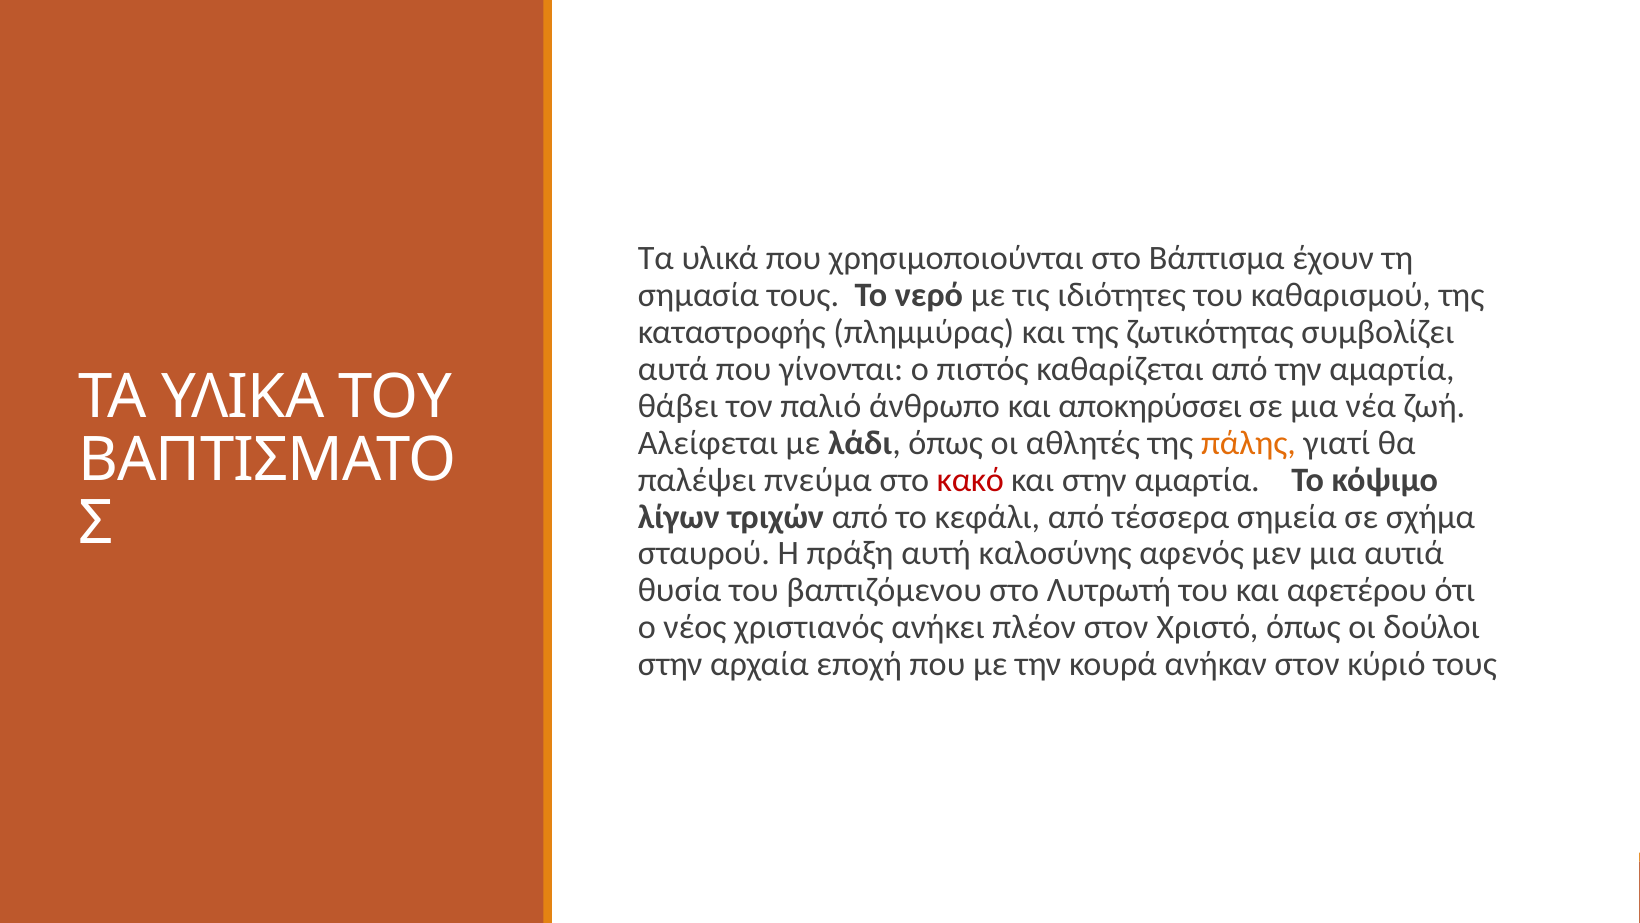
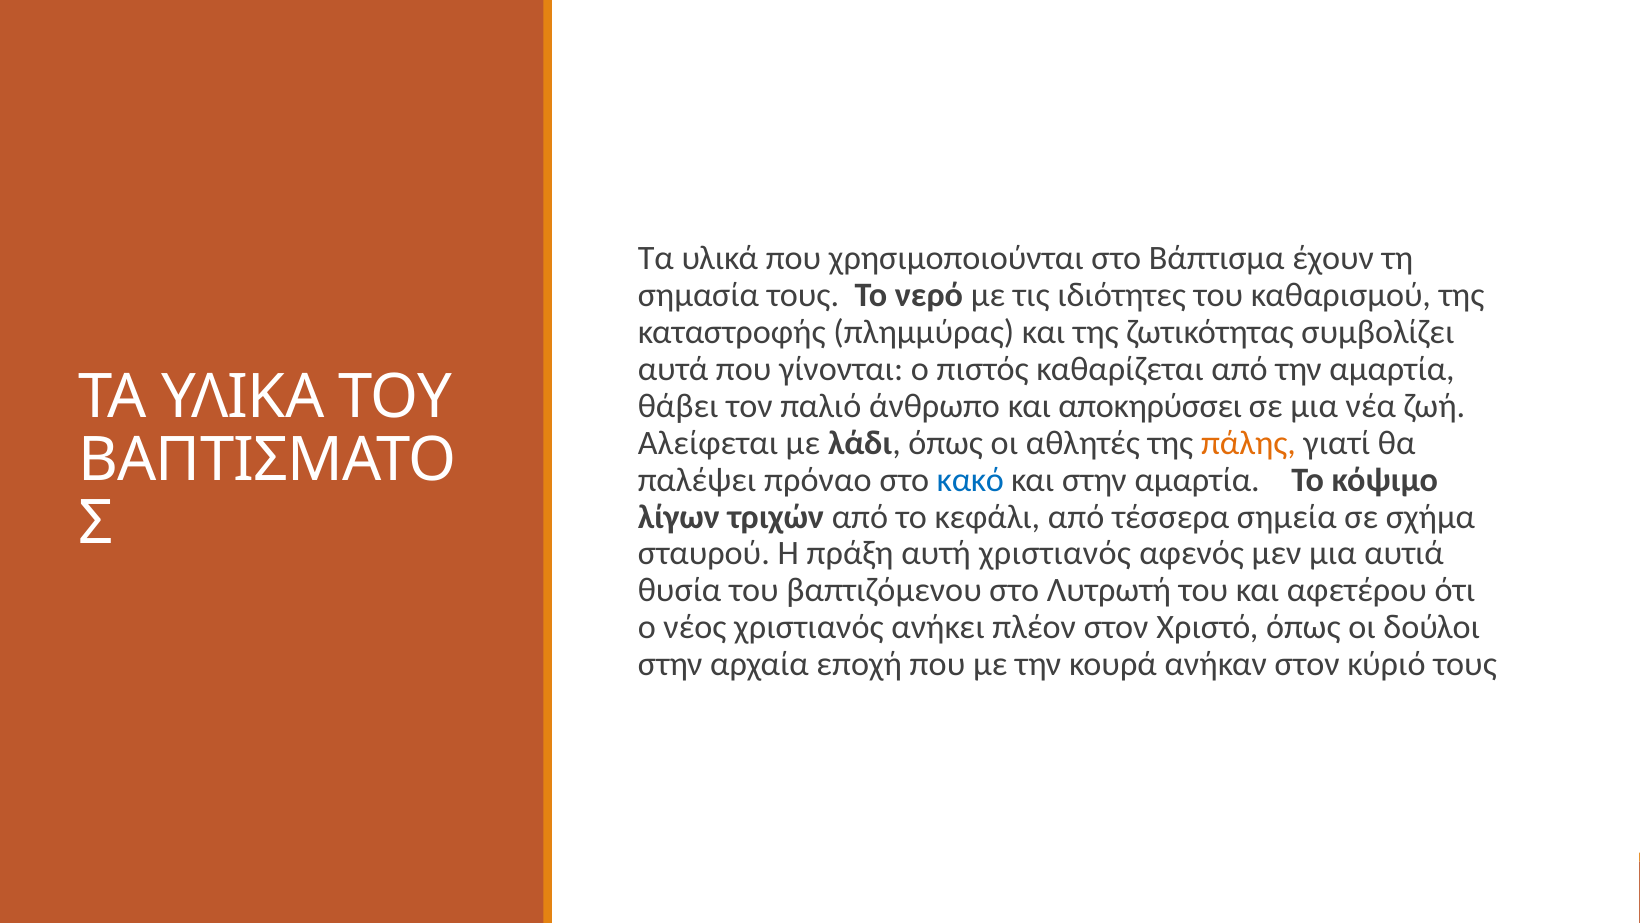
πνεύμα: πνεύμα -> πρόναο (818, 480)
κακό colour: red -> blue (970, 480)
αυτή καλοσύνης: καλοσύνης -> χριστιανός (1055, 553)
